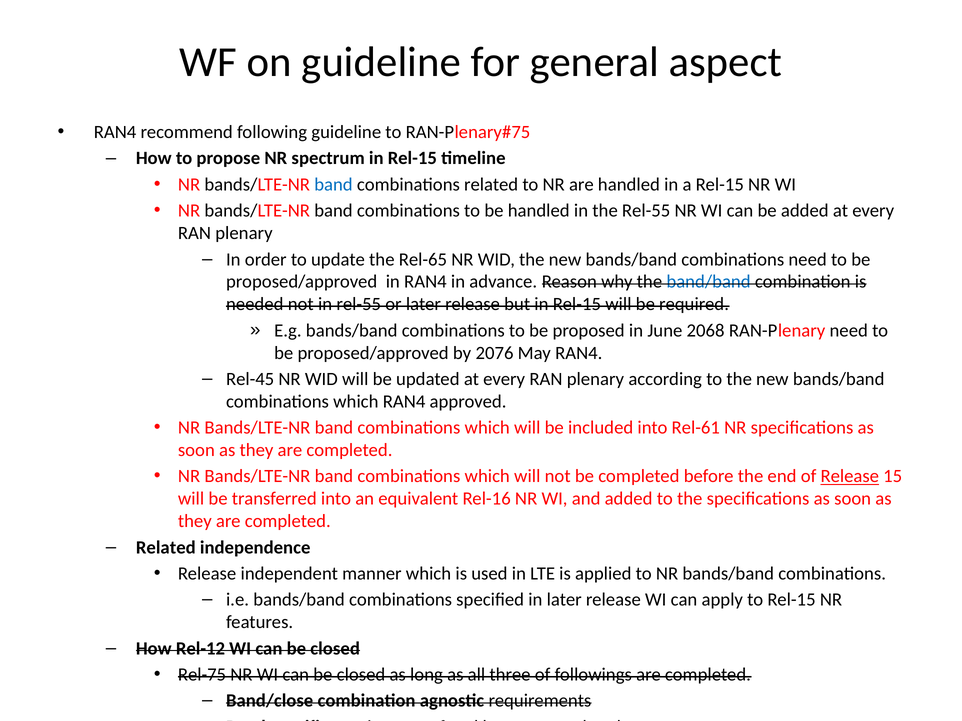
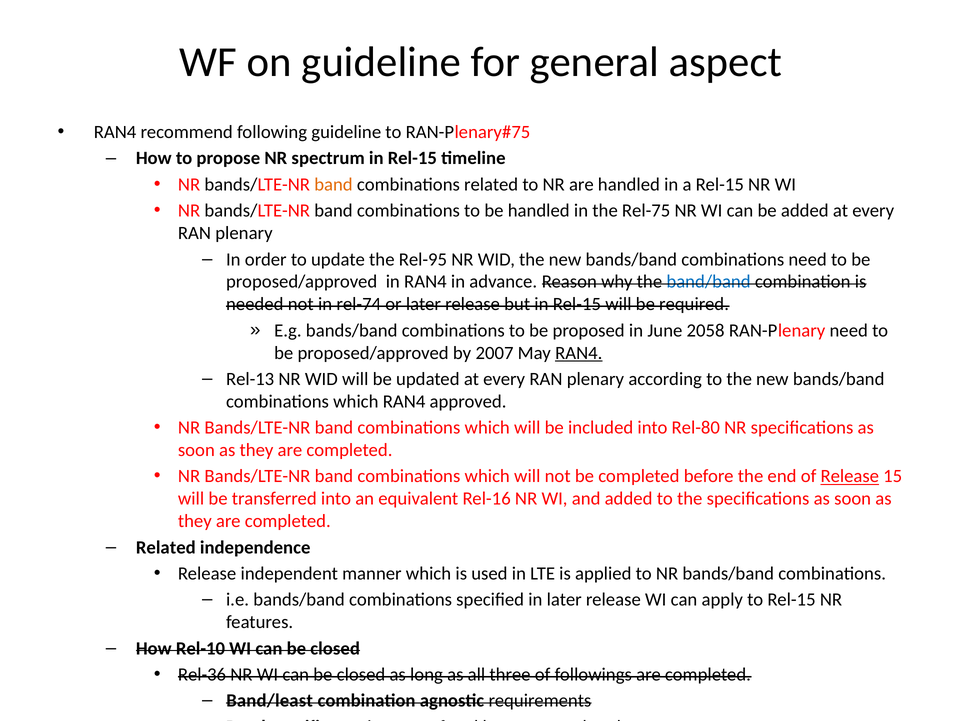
band colour: blue -> orange (333, 185)
the Rel-55: Rel-55 -> Rel-75 (646, 211)
Rel-65: Rel-65 -> Rel-95 (423, 260)
in rel-55: rel-55 -> rel-74 (359, 304)
2068: 2068 -> 2058 (706, 331)
2076: 2076 -> 2007 (494, 353)
RAN4 underline: none -> present (579, 353)
Rel-45: Rel-45 -> Rel-13 (250, 379)
Rel-61: Rel-61 -> Rel-80 (696, 428)
Rel-12: Rel-12 -> Rel-10 (200, 649)
Rel-75: Rel-75 -> Rel-36 (202, 675)
Band/close: Band/close -> Band/least (270, 701)
